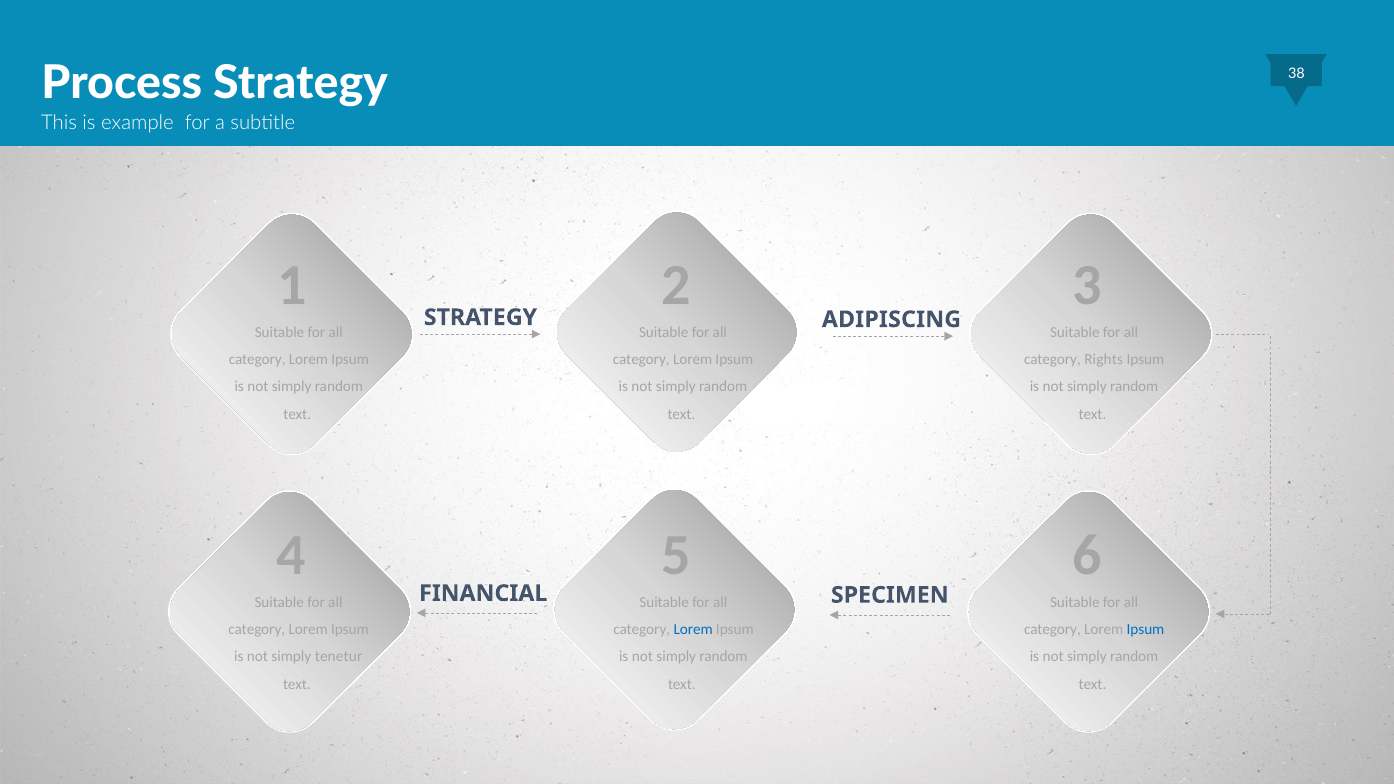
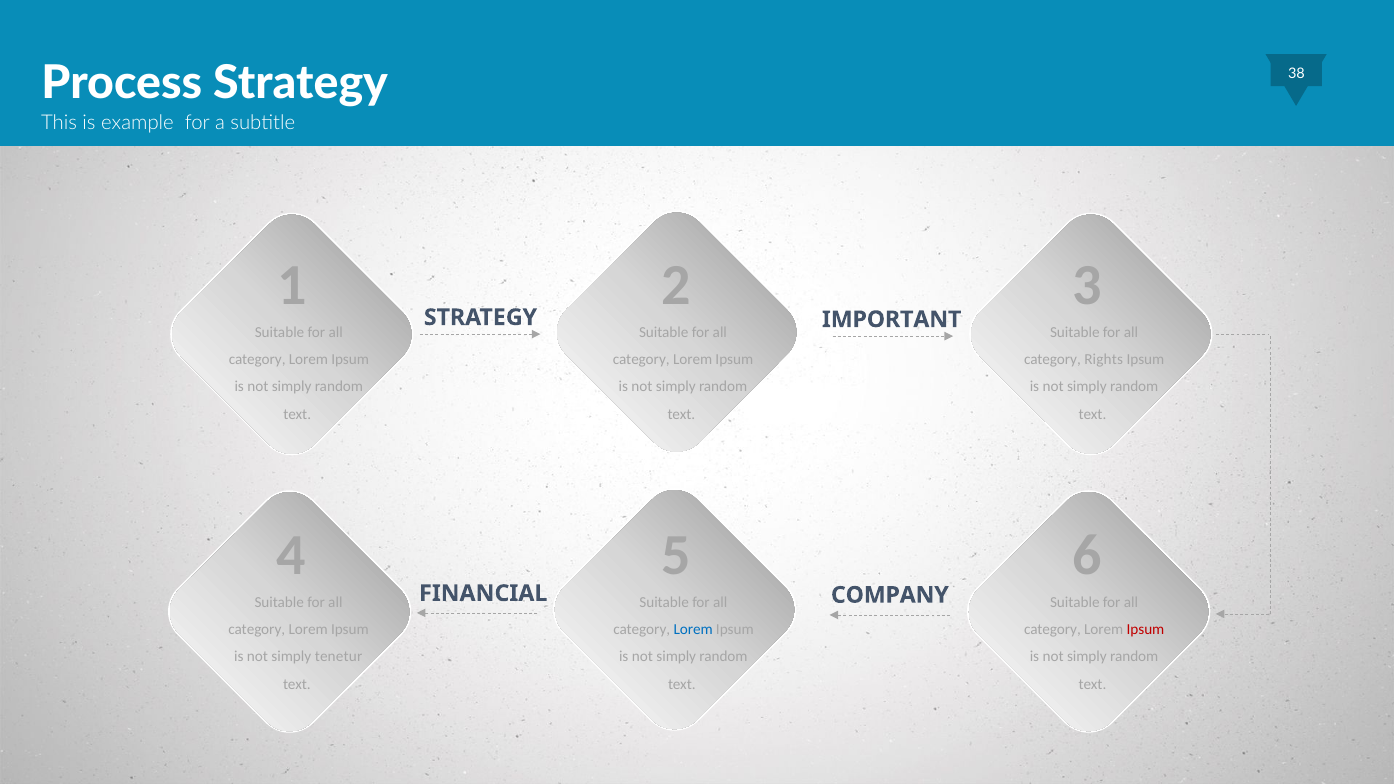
ADIPISCING: ADIPISCING -> IMPORTANT (892, 319)
SPECIMEN: SPECIMEN -> COMPANY (890, 595)
Ipsum colour: blue -> red (1145, 630)
